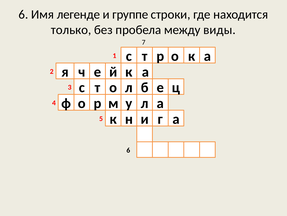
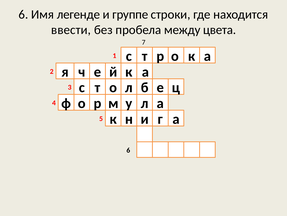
только: только -> ввести (71, 30)
виды: виды -> цвета (220, 30)
